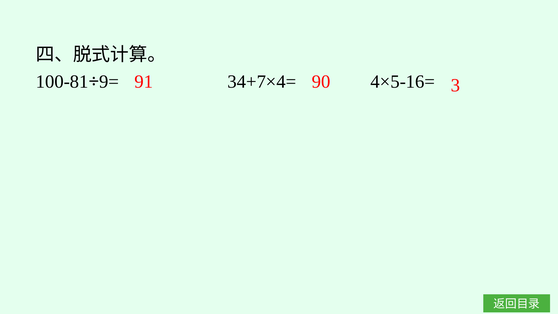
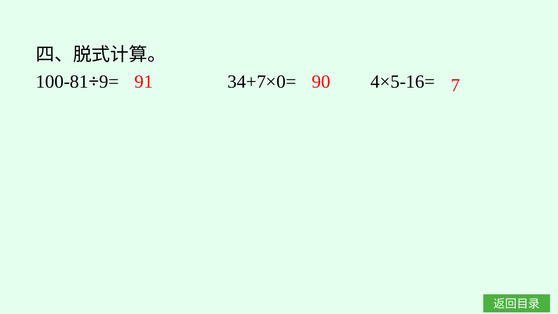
34+7×4=: 34+7×4= -> 34+7×0= (262, 82)
3: 3 -> 7 (456, 85)
